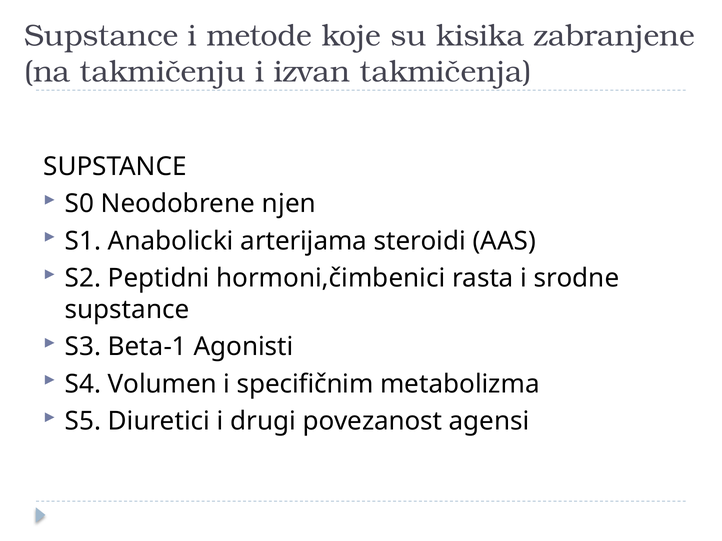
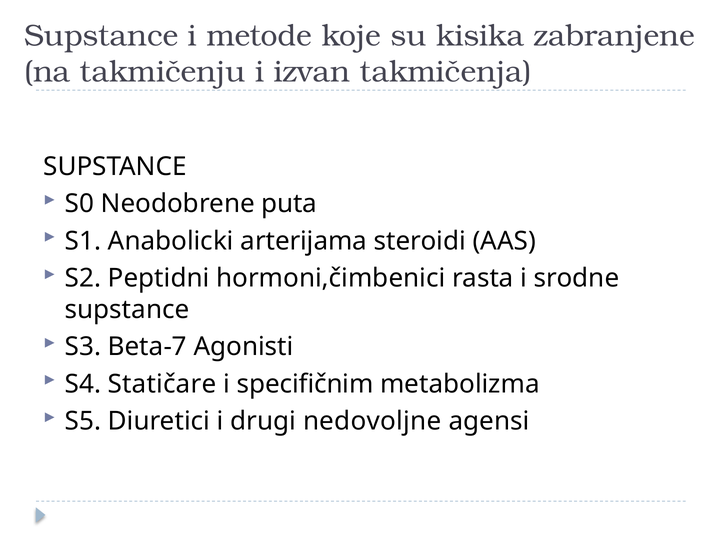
njen: njen -> puta (289, 204)
Beta-1: Beta-1 -> Beta-7 (147, 347)
Volumen: Volumen -> Statičare (162, 384)
povezanost: povezanost -> nedovoljne (372, 422)
